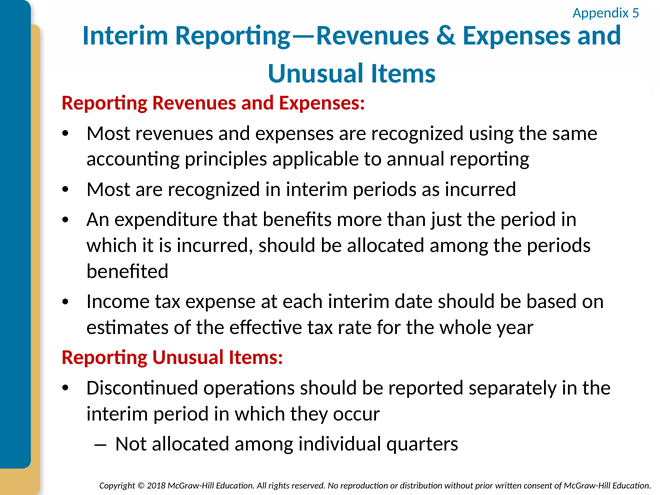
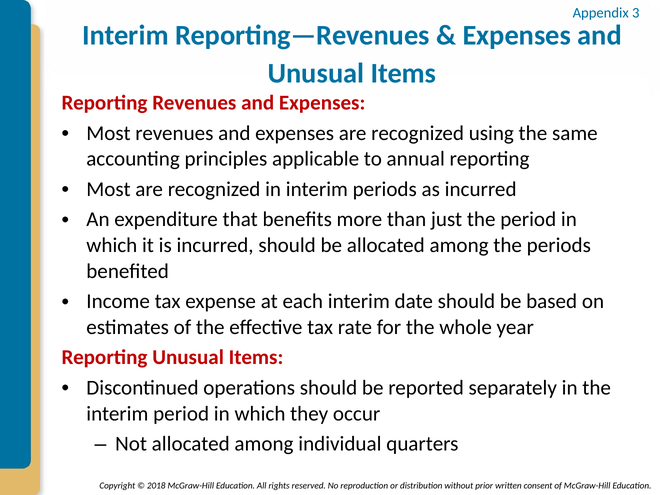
5: 5 -> 3 (636, 13)
